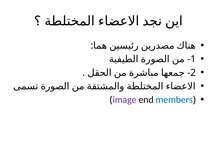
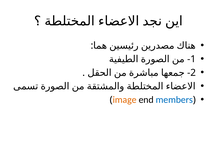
image colour: purple -> orange (125, 100)
